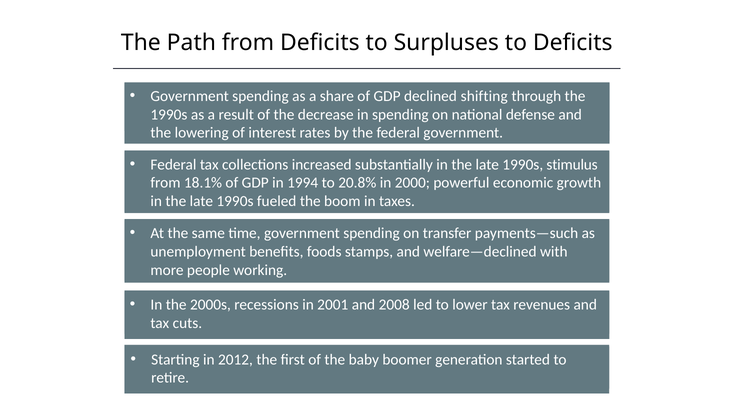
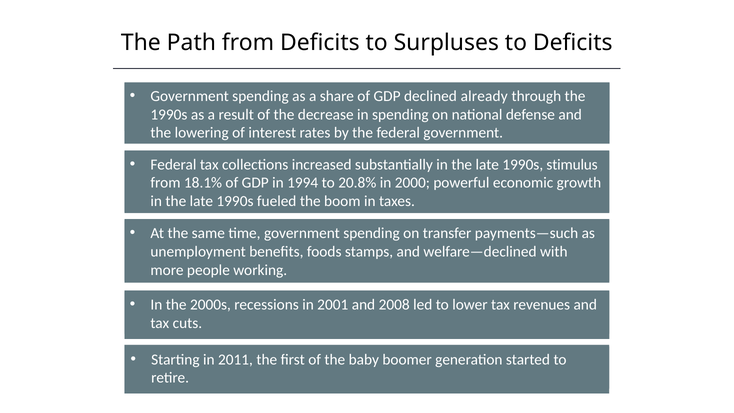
shifting: shifting -> already (484, 96)
2012: 2012 -> 2011 (235, 359)
